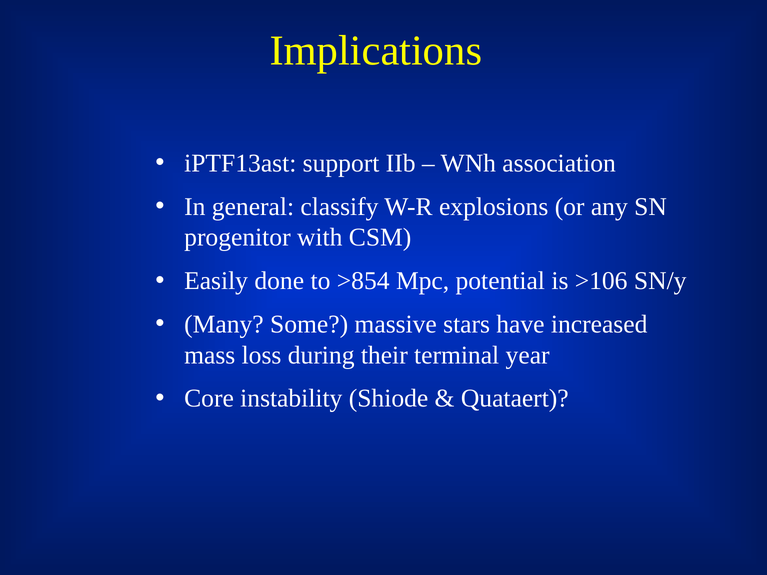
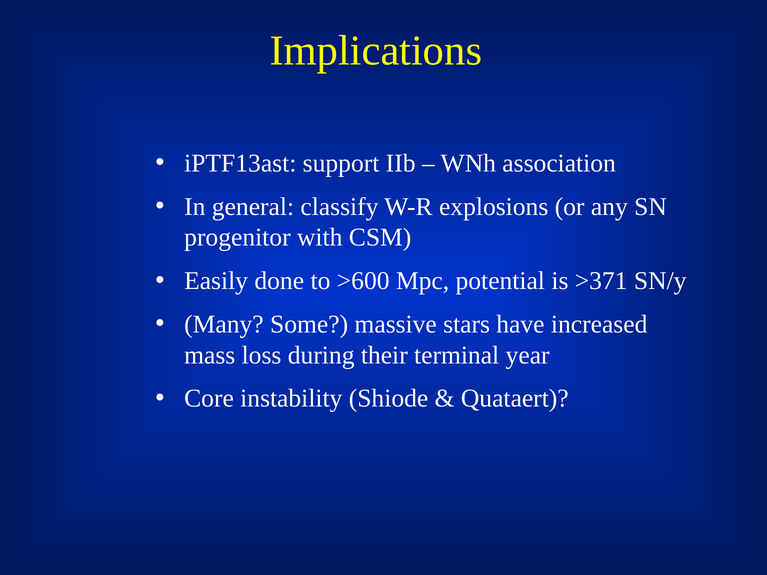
>854: >854 -> >600 (363, 281)
>106: >106 -> >371 (601, 281)
